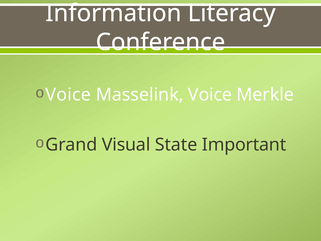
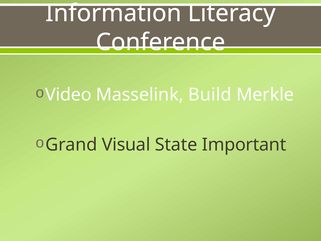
Voice: Voice -> Video (68, 95)
Masselink Voice: Voice -> Build (210, 95)
